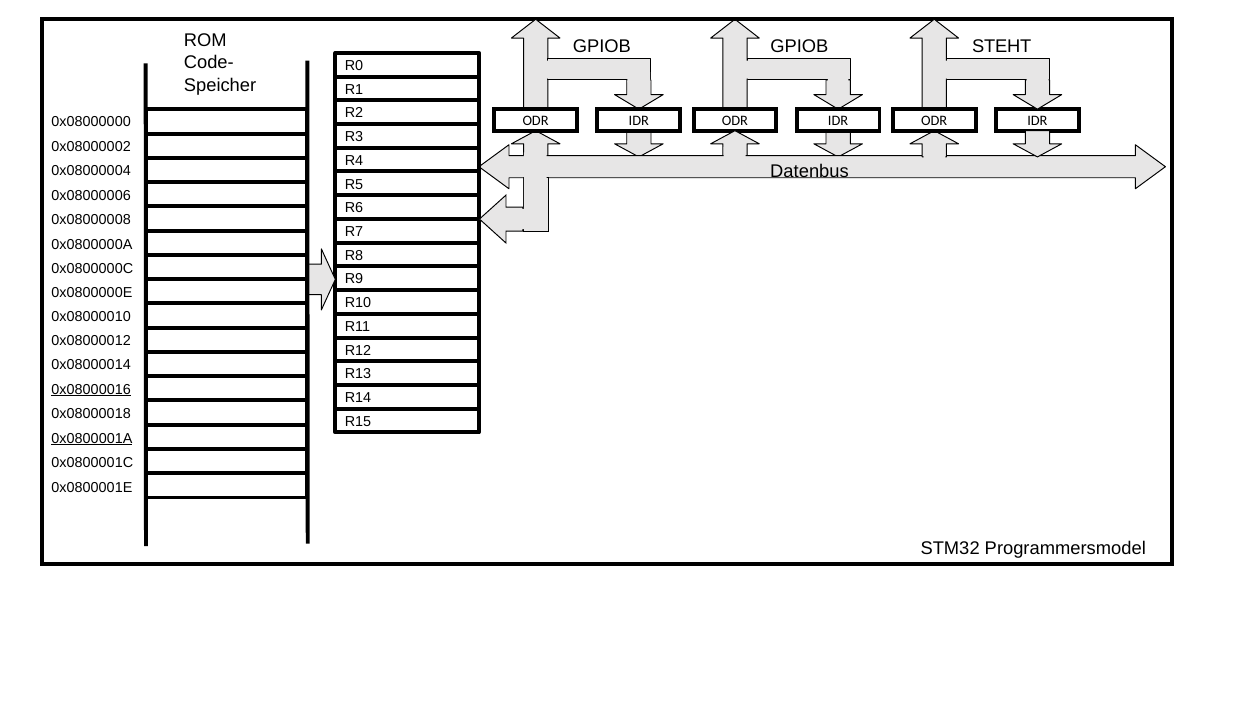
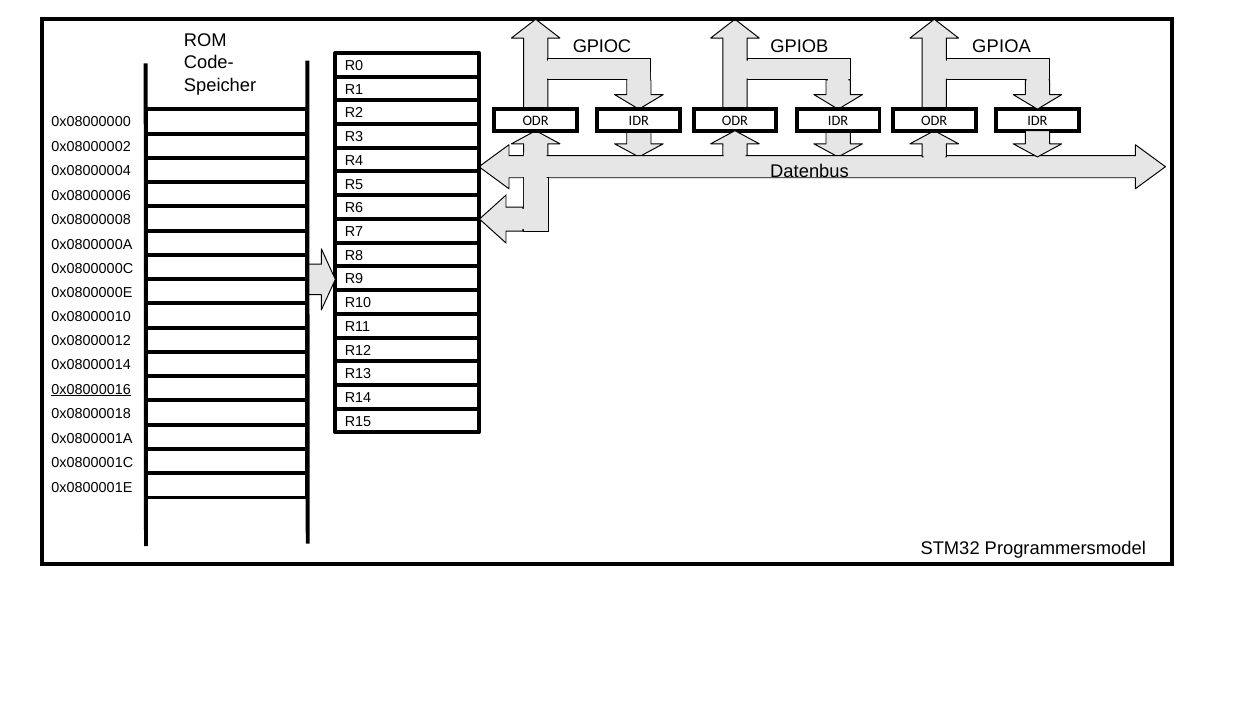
GPIOB: GPIOB -> GPIOC (602, 46)
STEHT: STEHT -> GPIOA (1002, 46)
0x0800001A underline: present -> none (92, 439)
